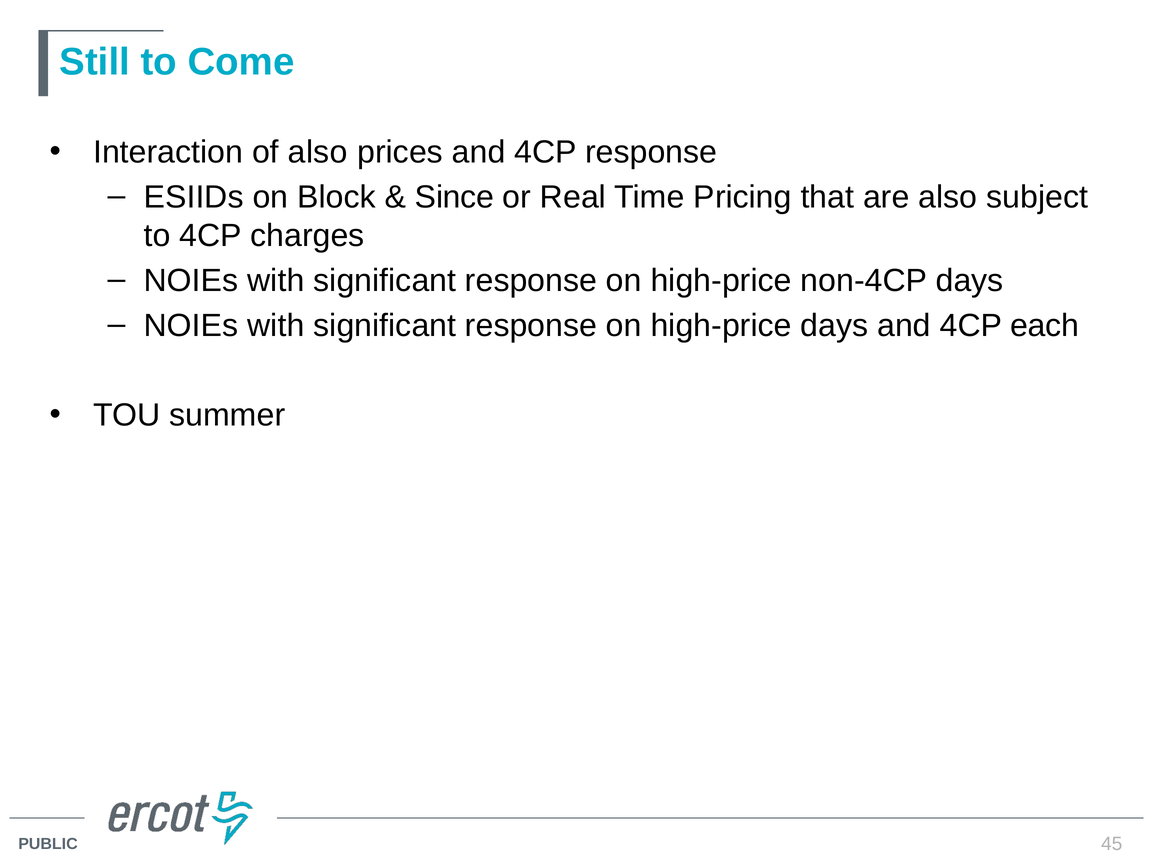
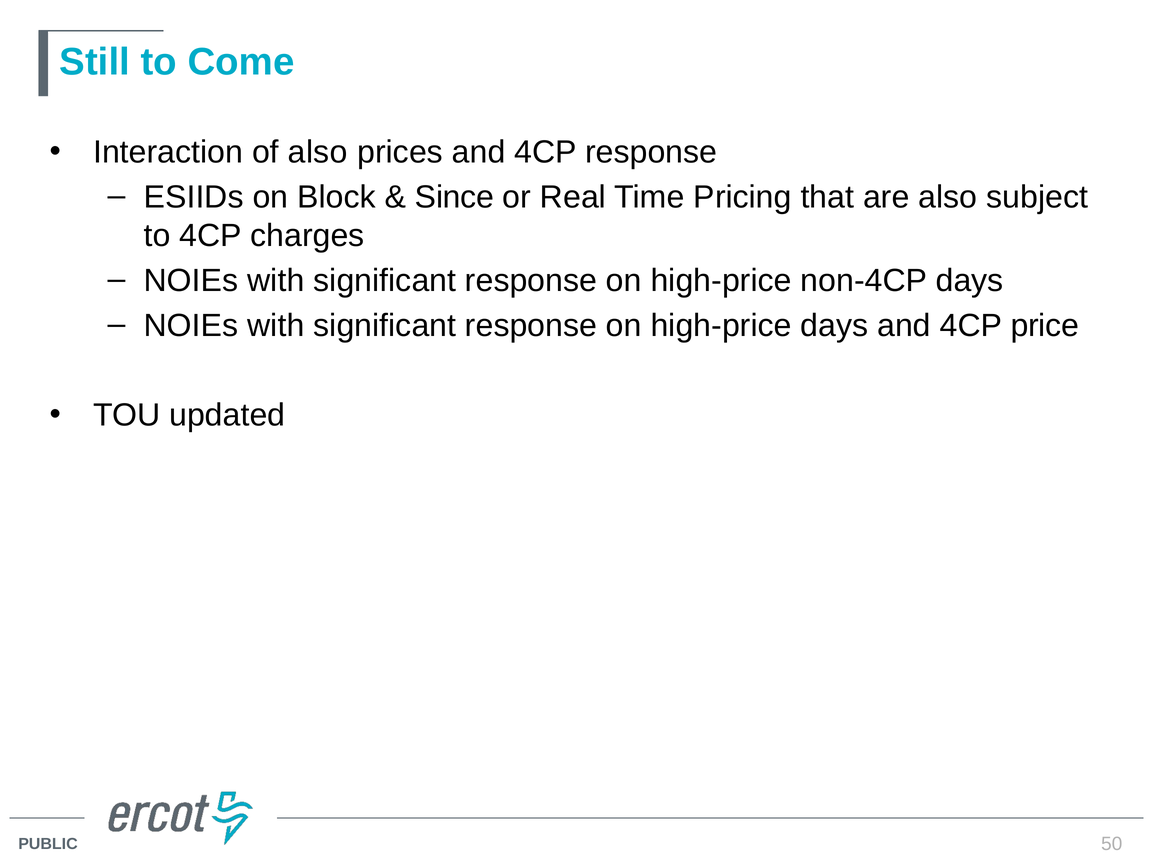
each: each -> price (1045, 326)
summer: summer -> updated (227, 415)
45: 45 -> 50 (1112, 844)
